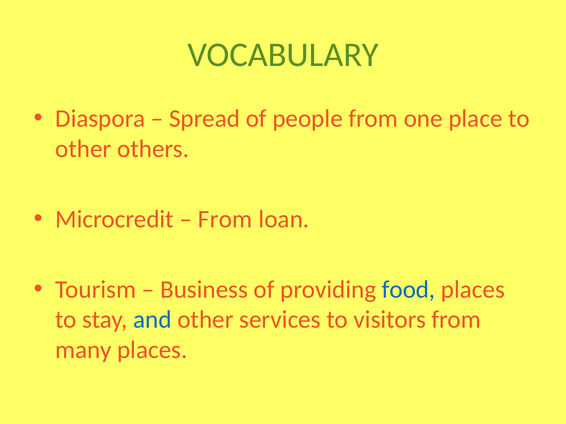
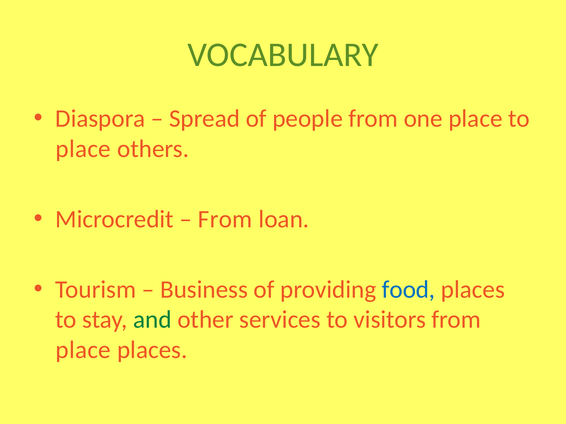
other: other -> place (83, 149)
and colour: blue -> green (152, 320)
many: many -> place (83, 350)
